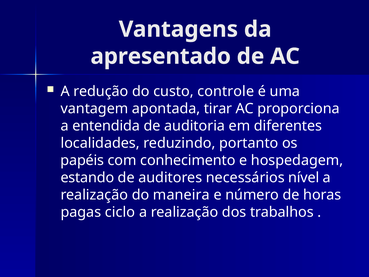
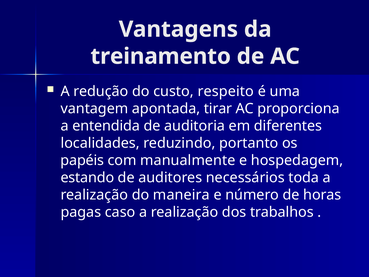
apresentado: apresentado -> treinamento (161, 56)
controle: controle -> respeito (226, 91)
conhecimento: conhecimento -> manualmente (188, 160)
nível: nível -> toda (304, 178)
ciclo: ciclo -> caso (120, 212)
